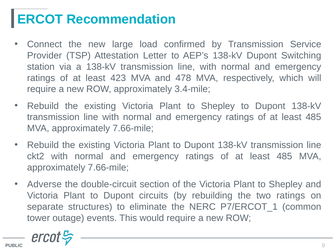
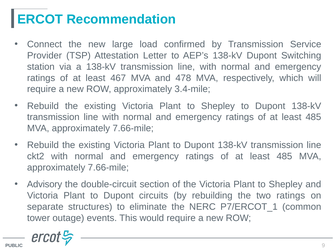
423: 423 -> 467 (118, 78)
Adverse: Adverse -> Advisory (45, 184)
